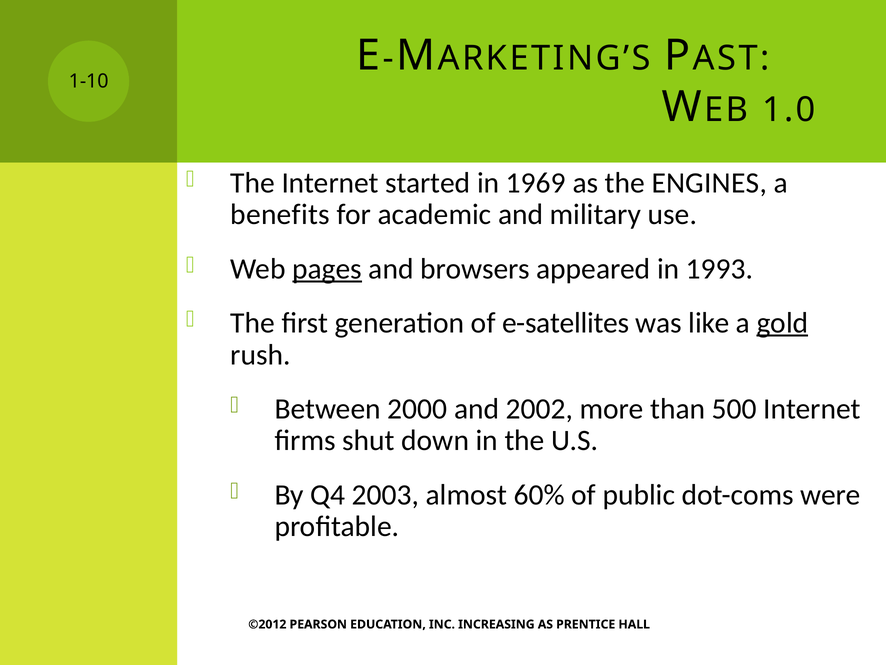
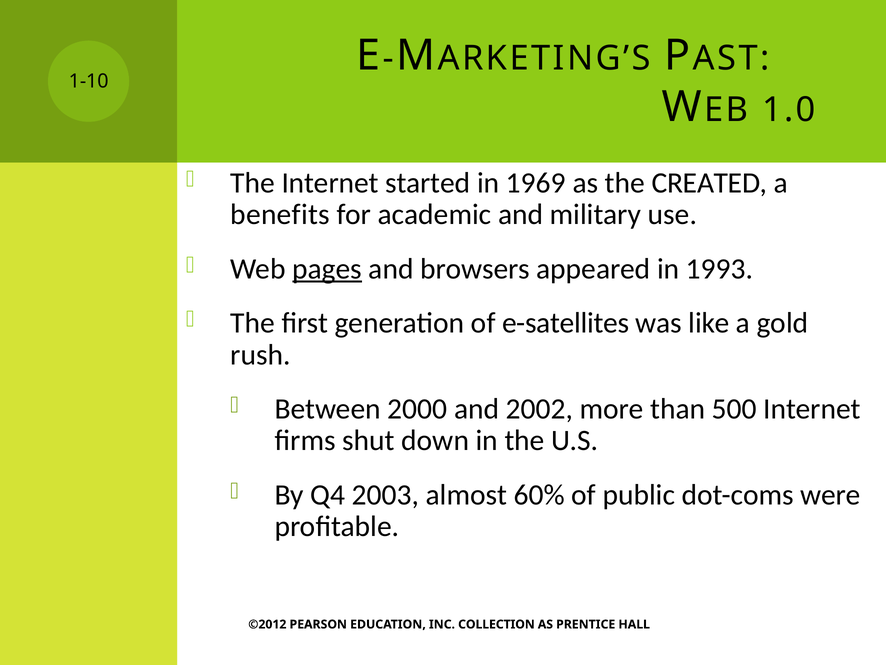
ENGINES: ENGINES -> CREATED (709, 183)
gold underline: present -> none (782, 323)
INCREASING: INCREASING -> COLLECTION (496, 624)
